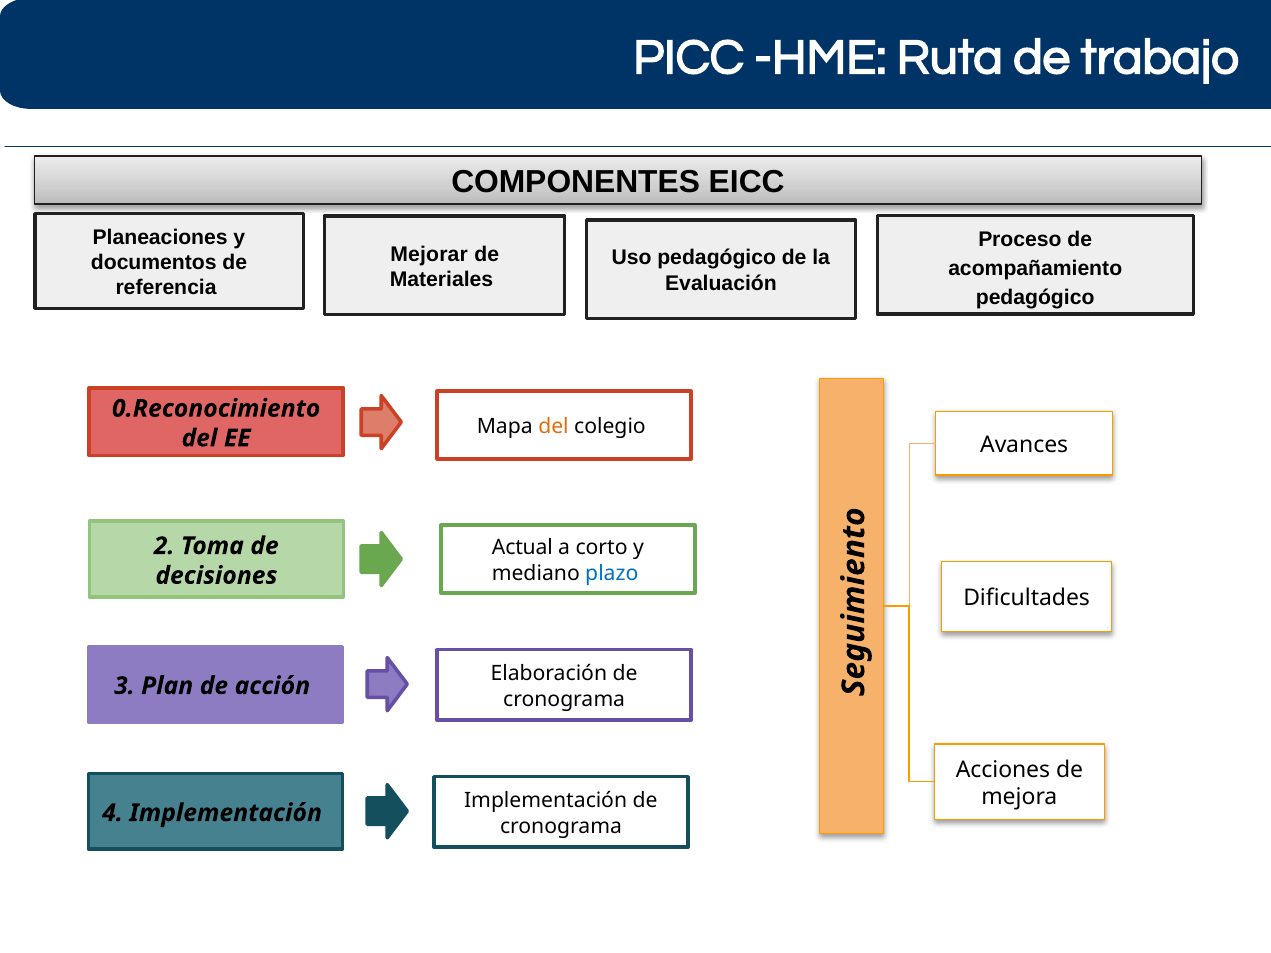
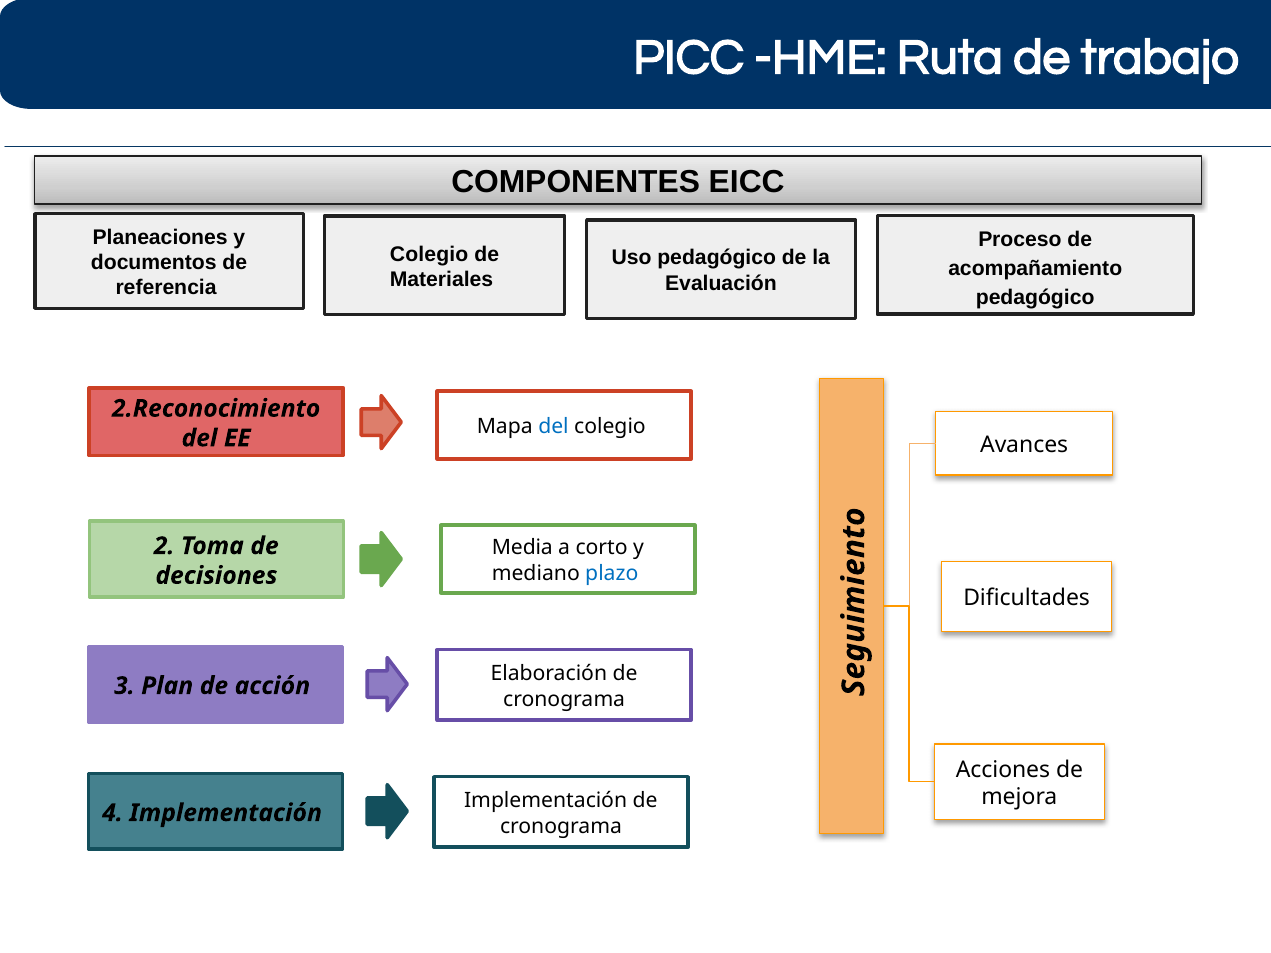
Mejorar: Mejorar -> Colegio (429, 254)
0.Reconocimiento: 0.Reconocimiento -> 2.Reconocimiento (216, 409)
del colour: orange -> blue (554, 427)
Actual: Actual -> Media (522, 548)
